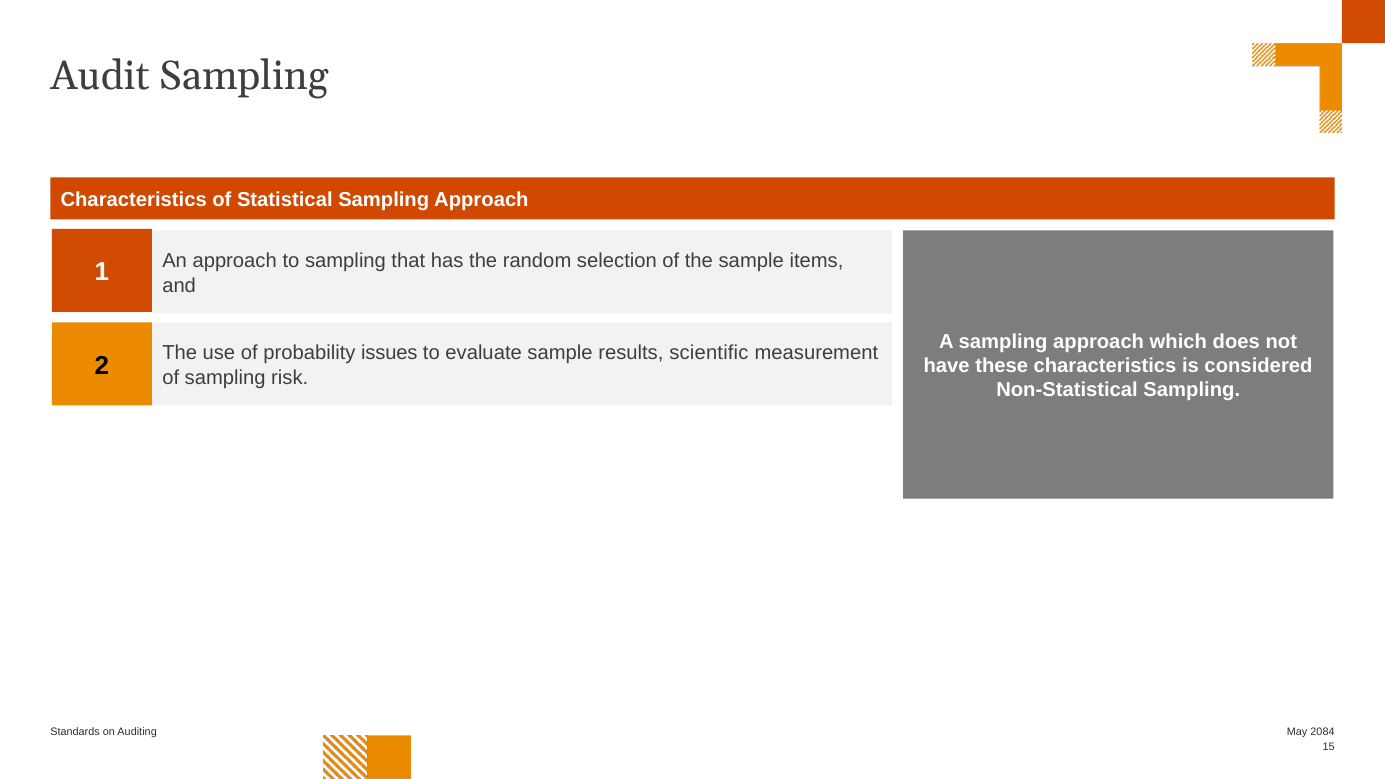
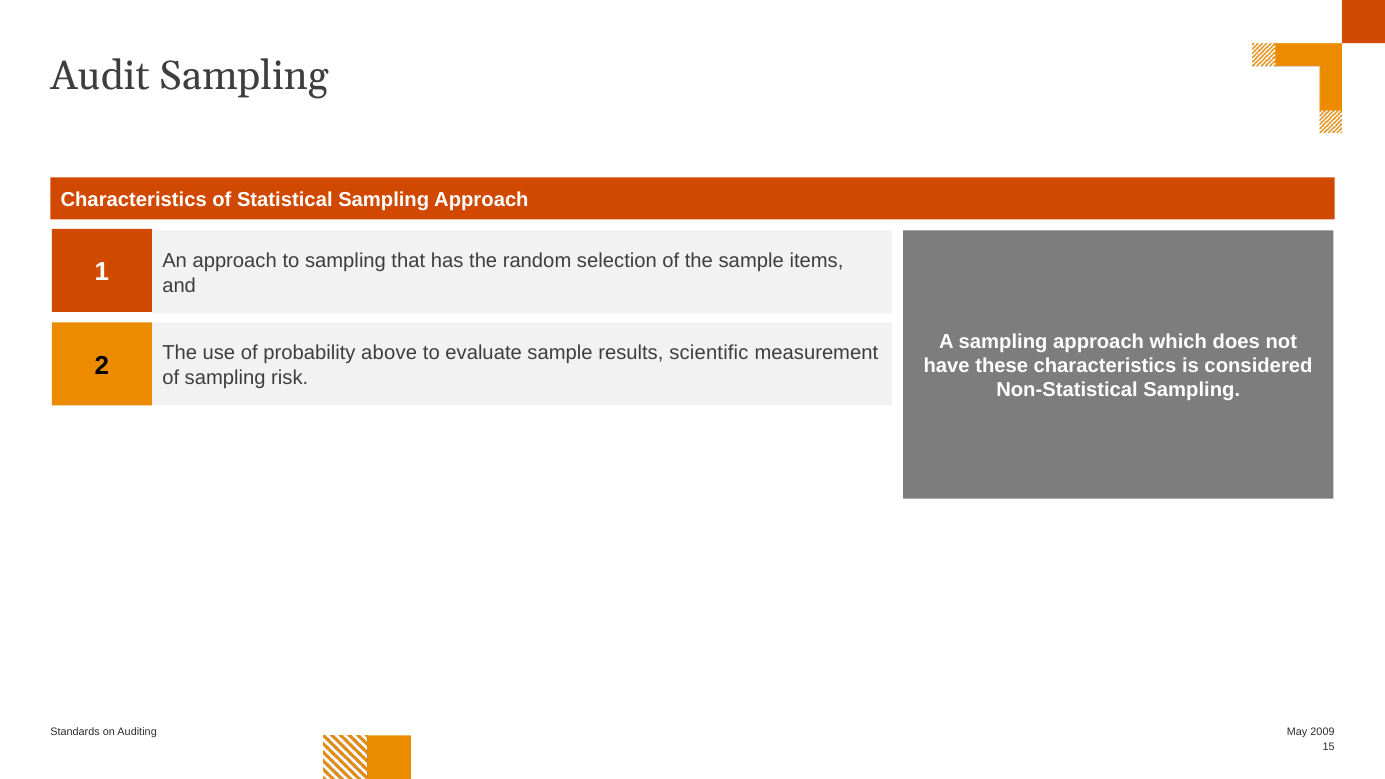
issues: issues -> above (389, 353)
2084: 2084 -> 2009 (1323, 732)
